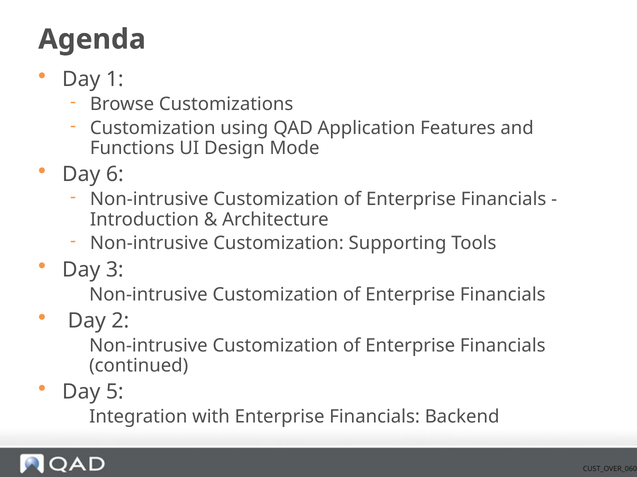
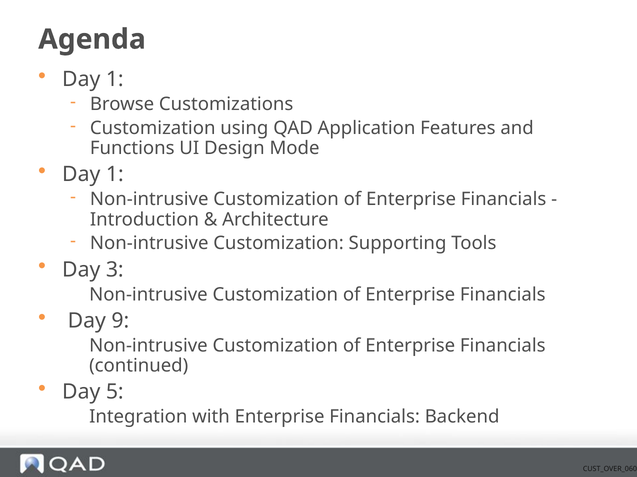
6: 6 -> 1 (115, 175)
2: 2 -> 9 (120, 321)
